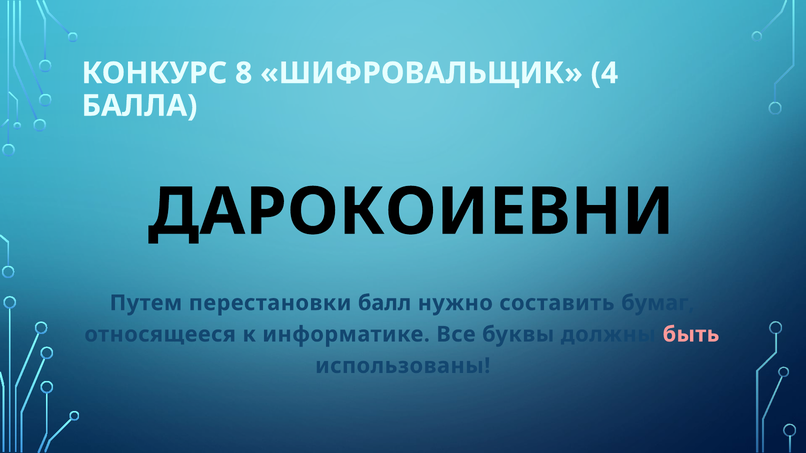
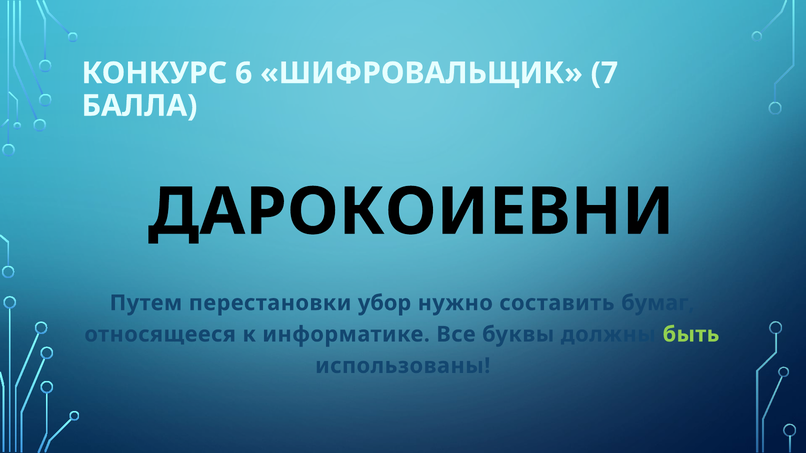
8: 8 -> 6 (244, 73)
4: 4 -> 7 (604, 73)
балл: балл -> убор (385, 303)
быть colour: pink -> light green (691, 335)
